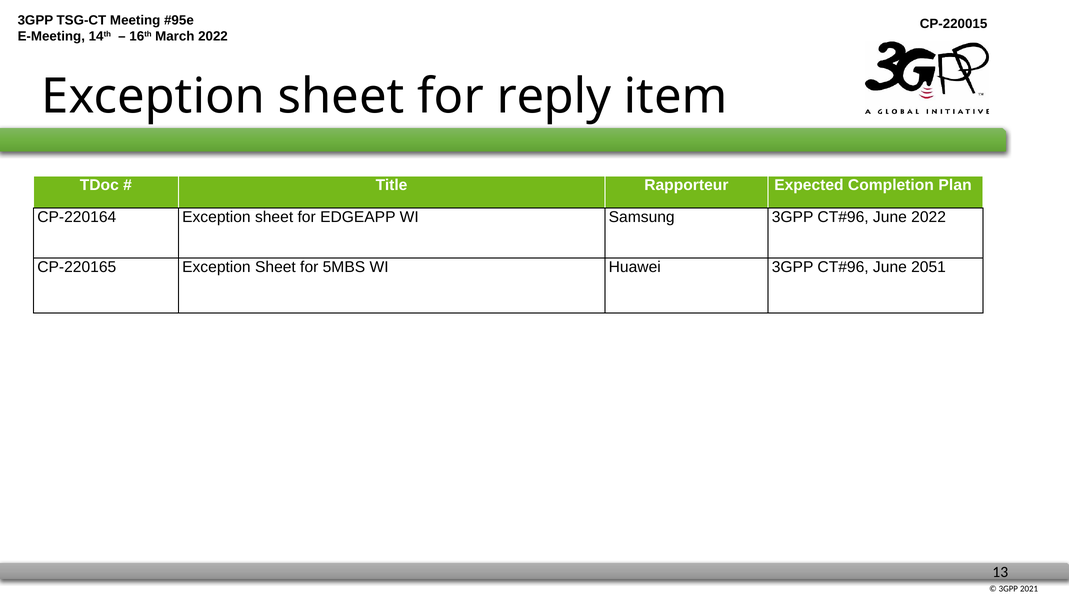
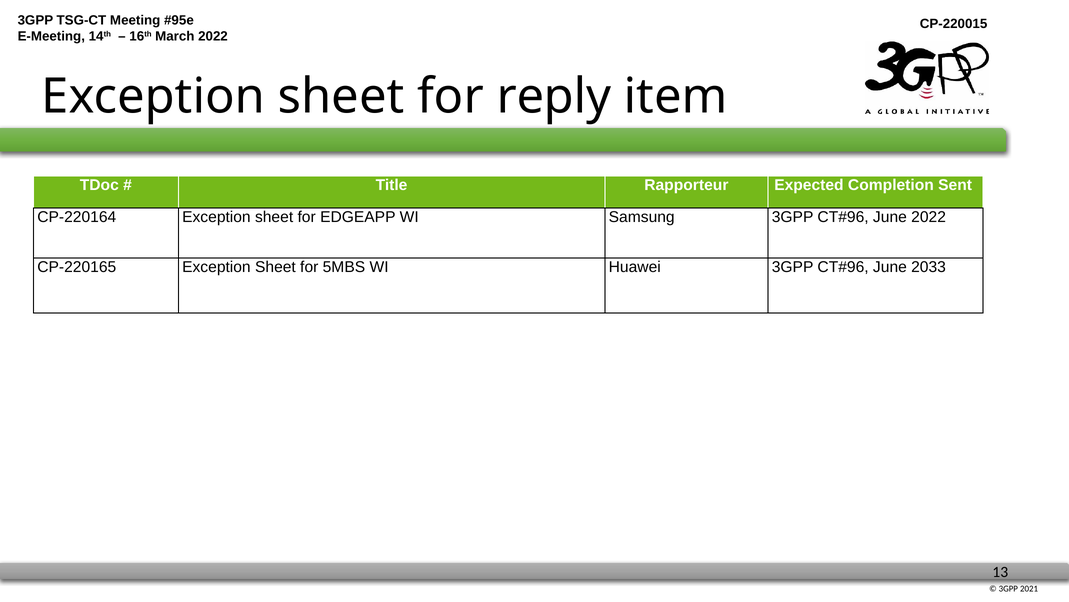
Plan: Plan -> Sent (955, 185)
2051: 2051 -> 2033 (929, 267)
